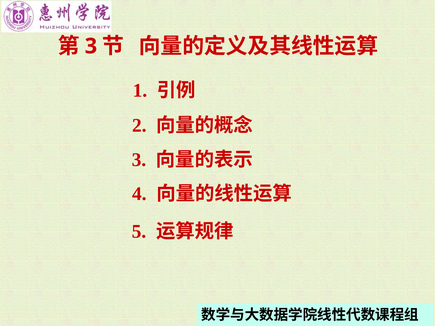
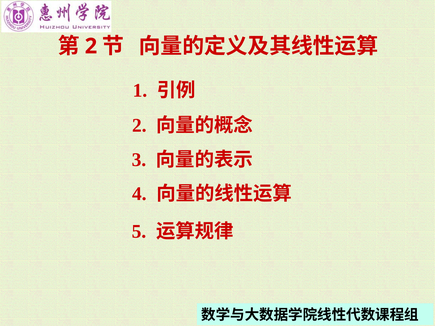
3: 3 -> 2 (91, 46)
